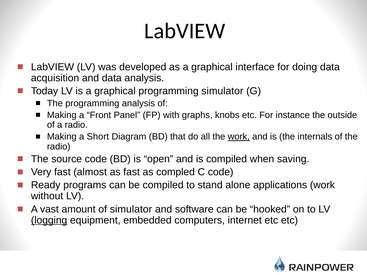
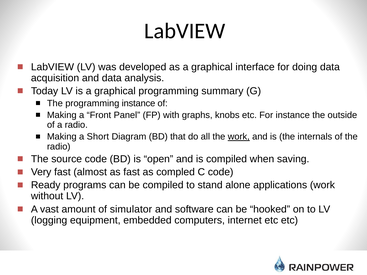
programming simulator: simulator -> summary (222, 91)
programming analysis: analysis -> instance (138, 103)
logging underline: present -> none (49, 220)
